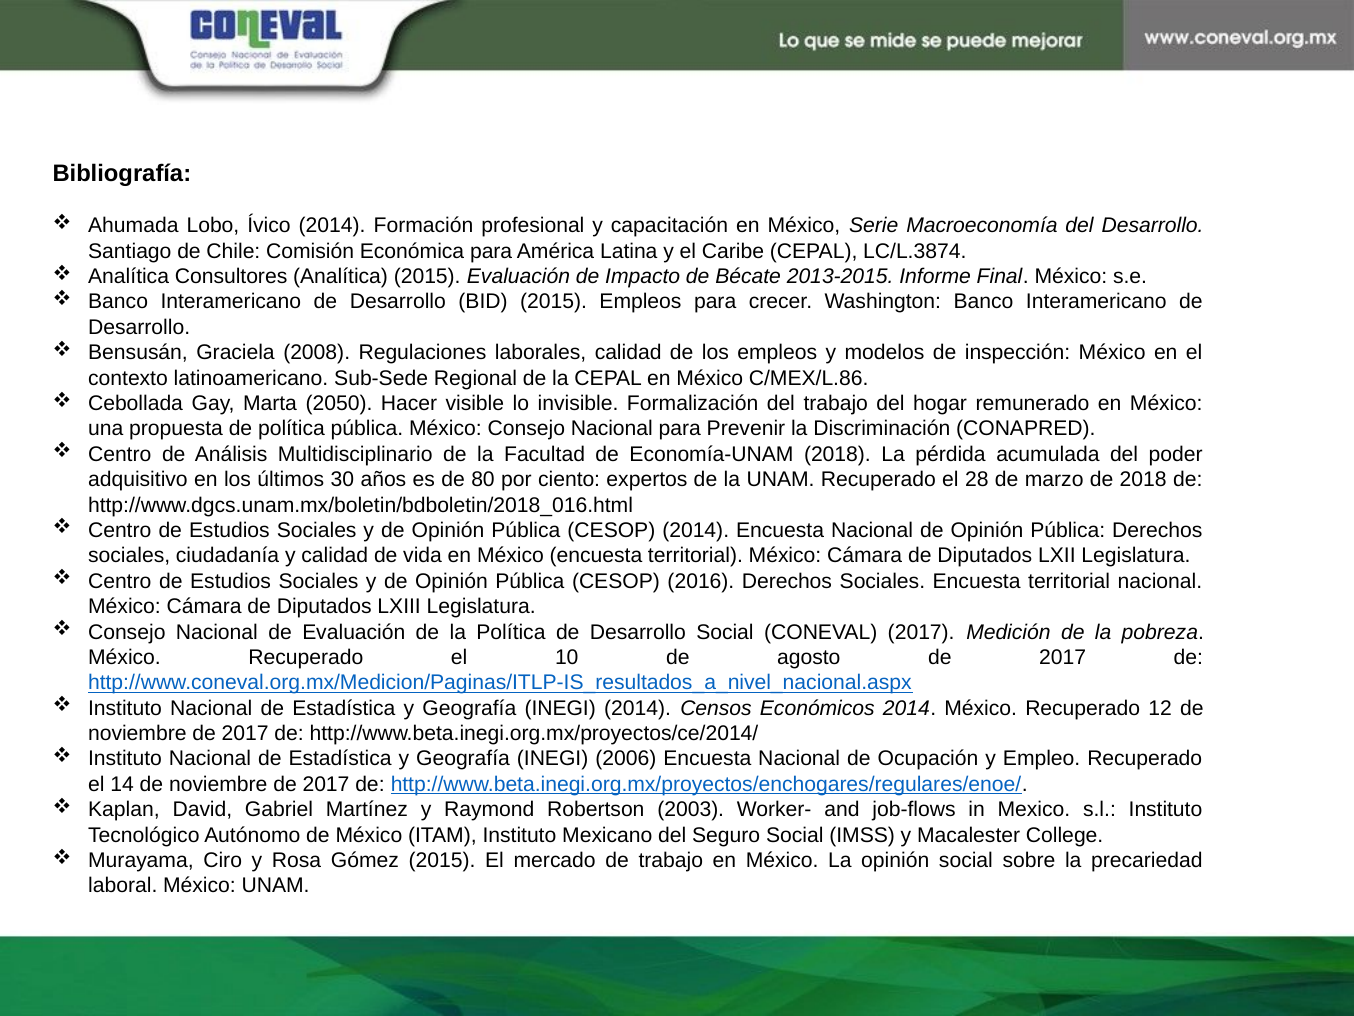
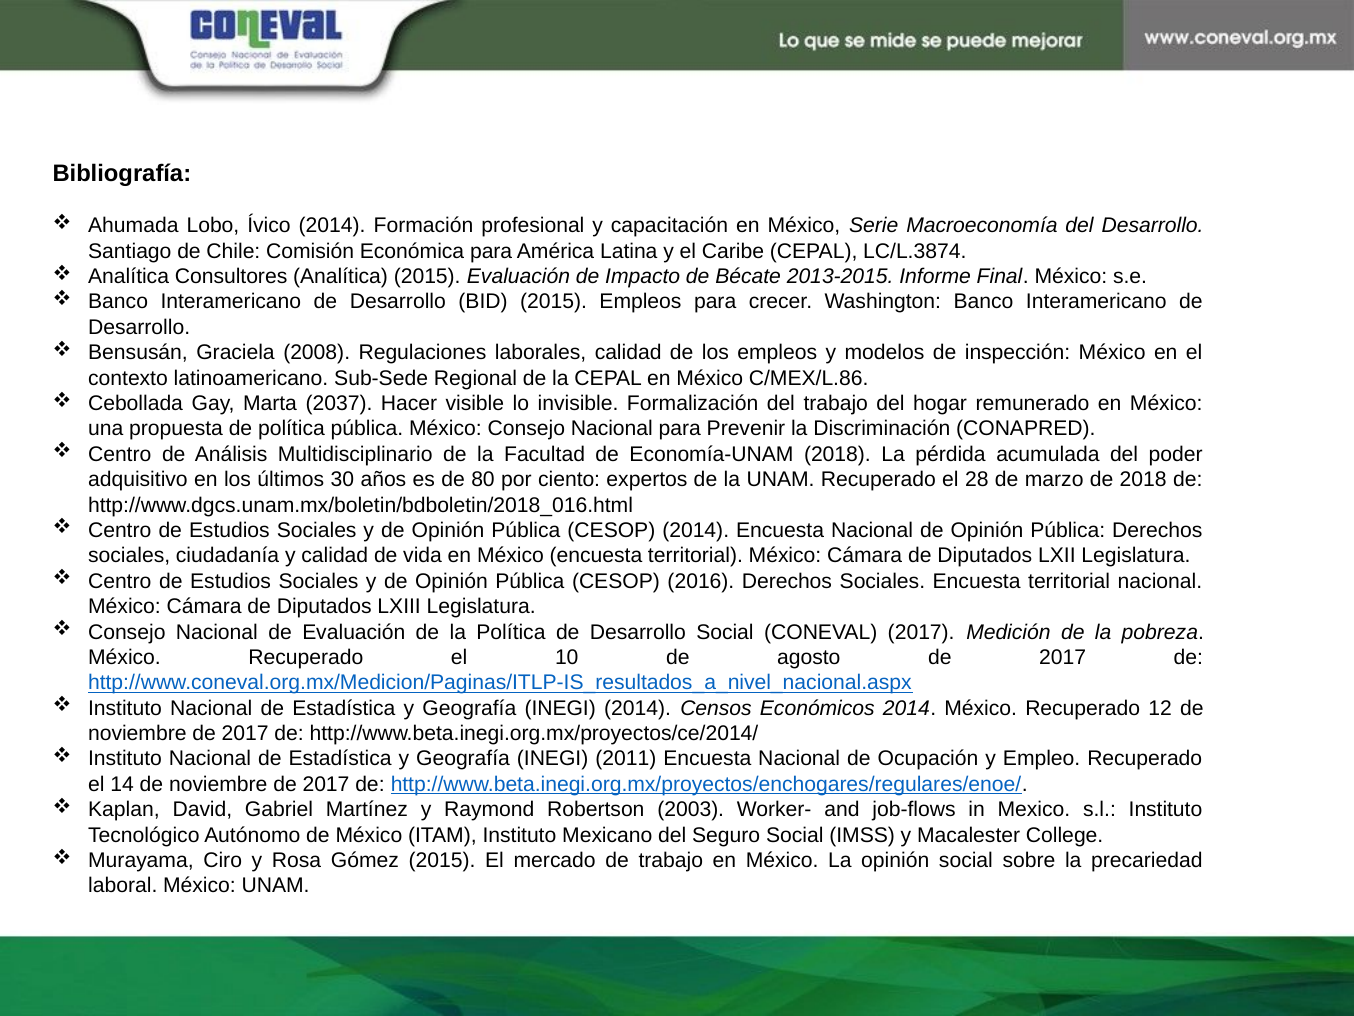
2050: 2050 -> 2037 (339, 403)
2006: 2006 -> 2011 (626, 759)
